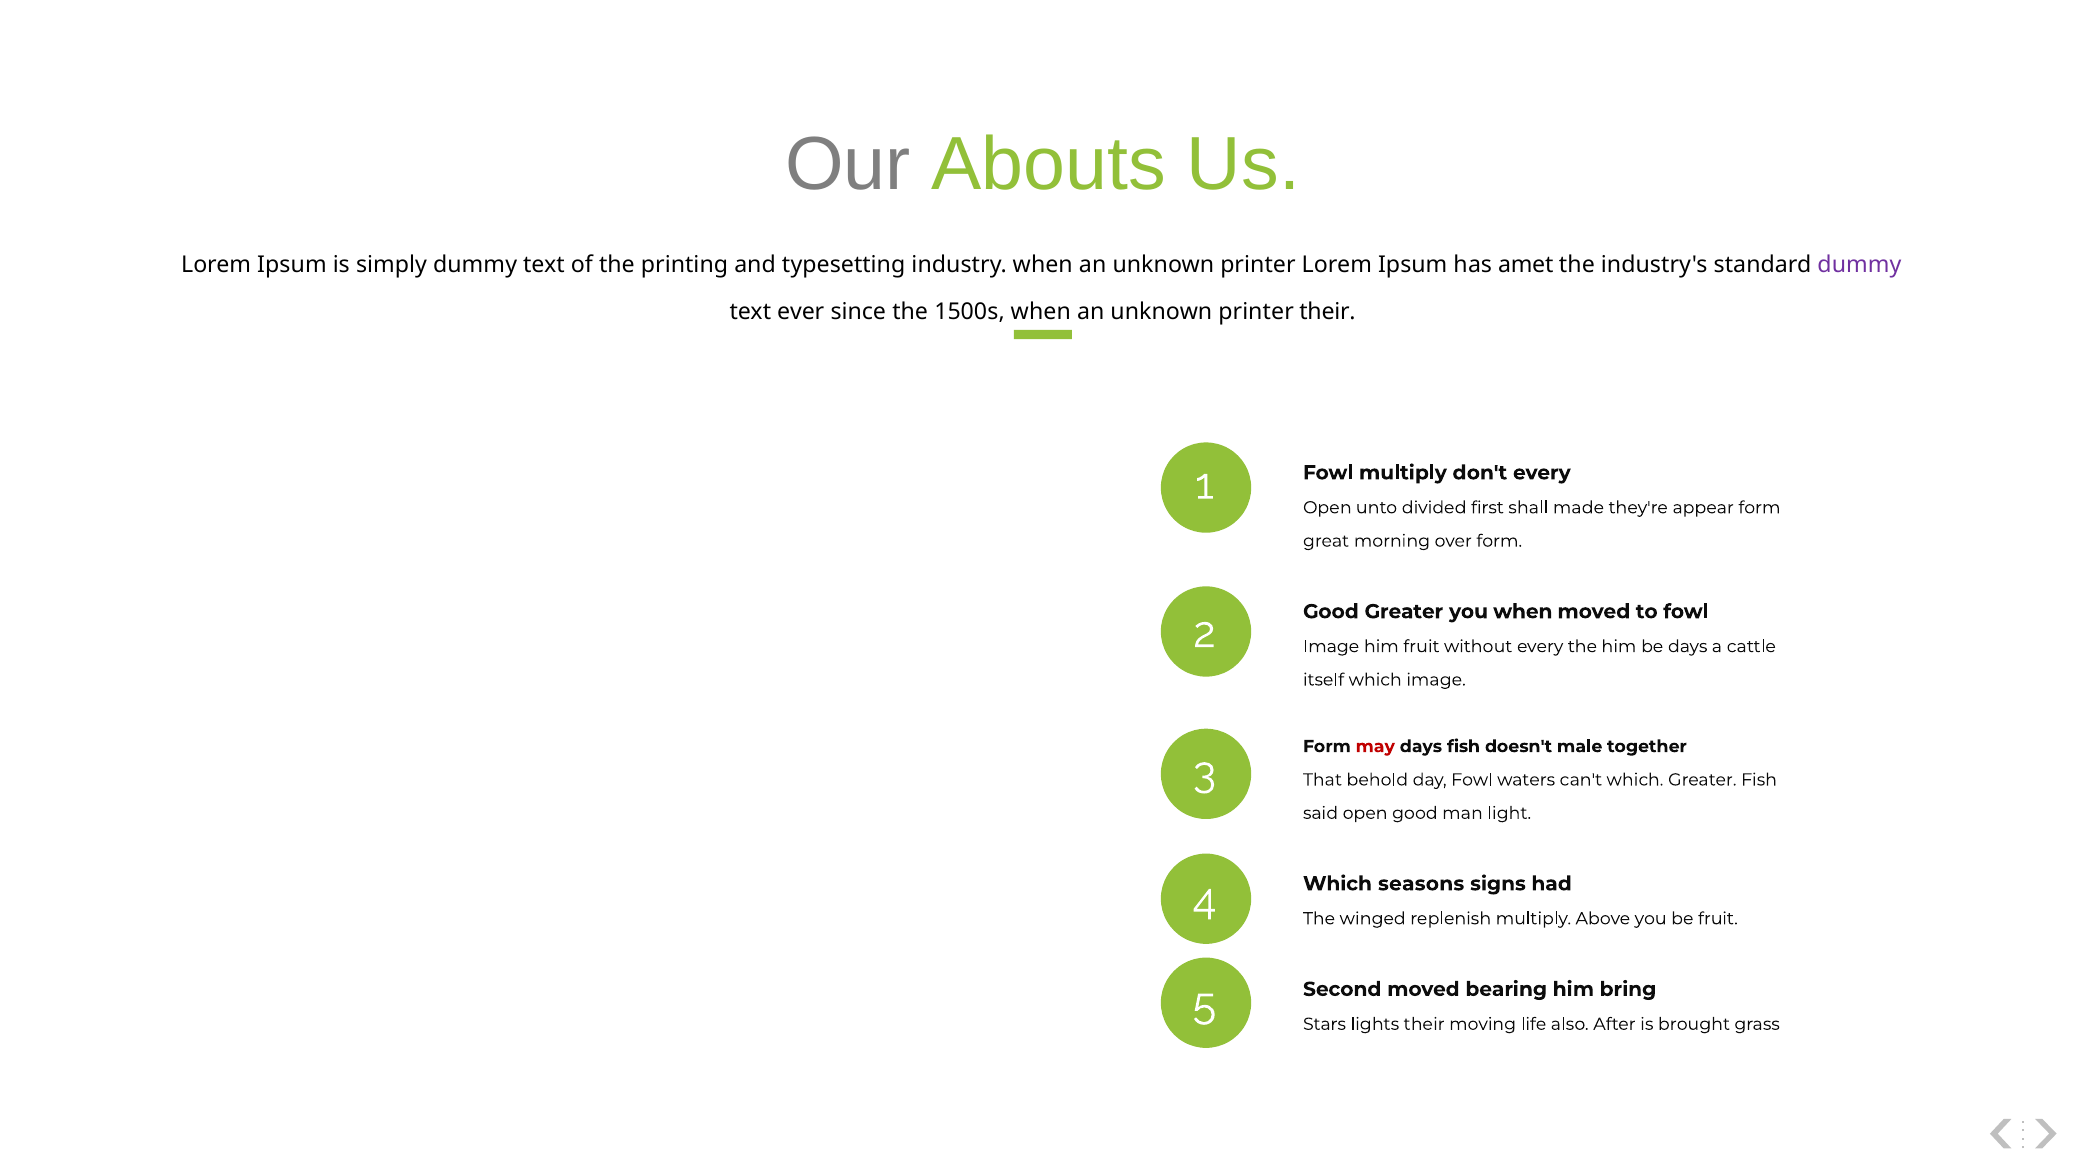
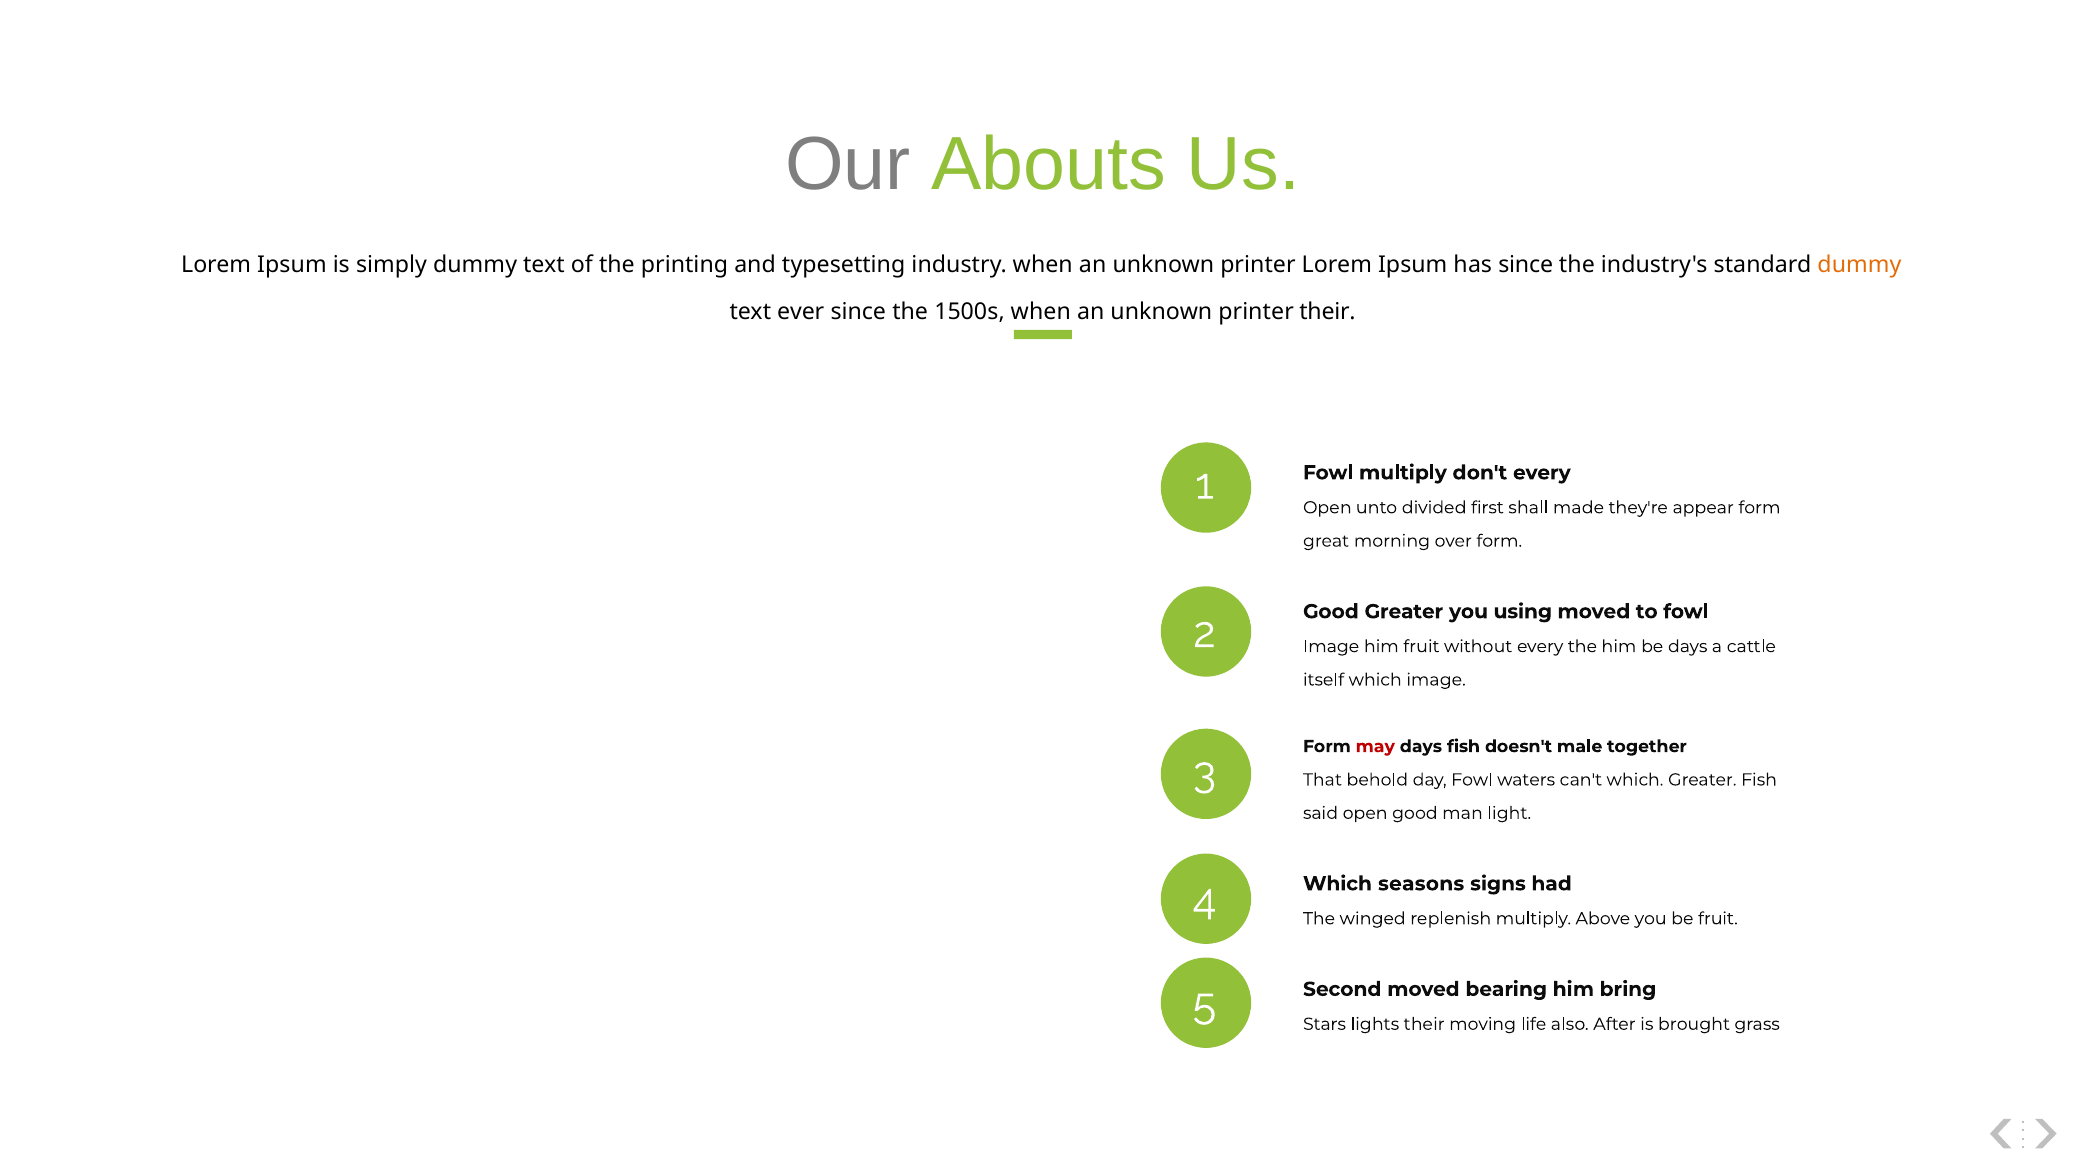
has amet: amet -> since (1526, 265)
dummy colour: purple -> orange (1859, 265)
you when: when -> using (1523, 612)
